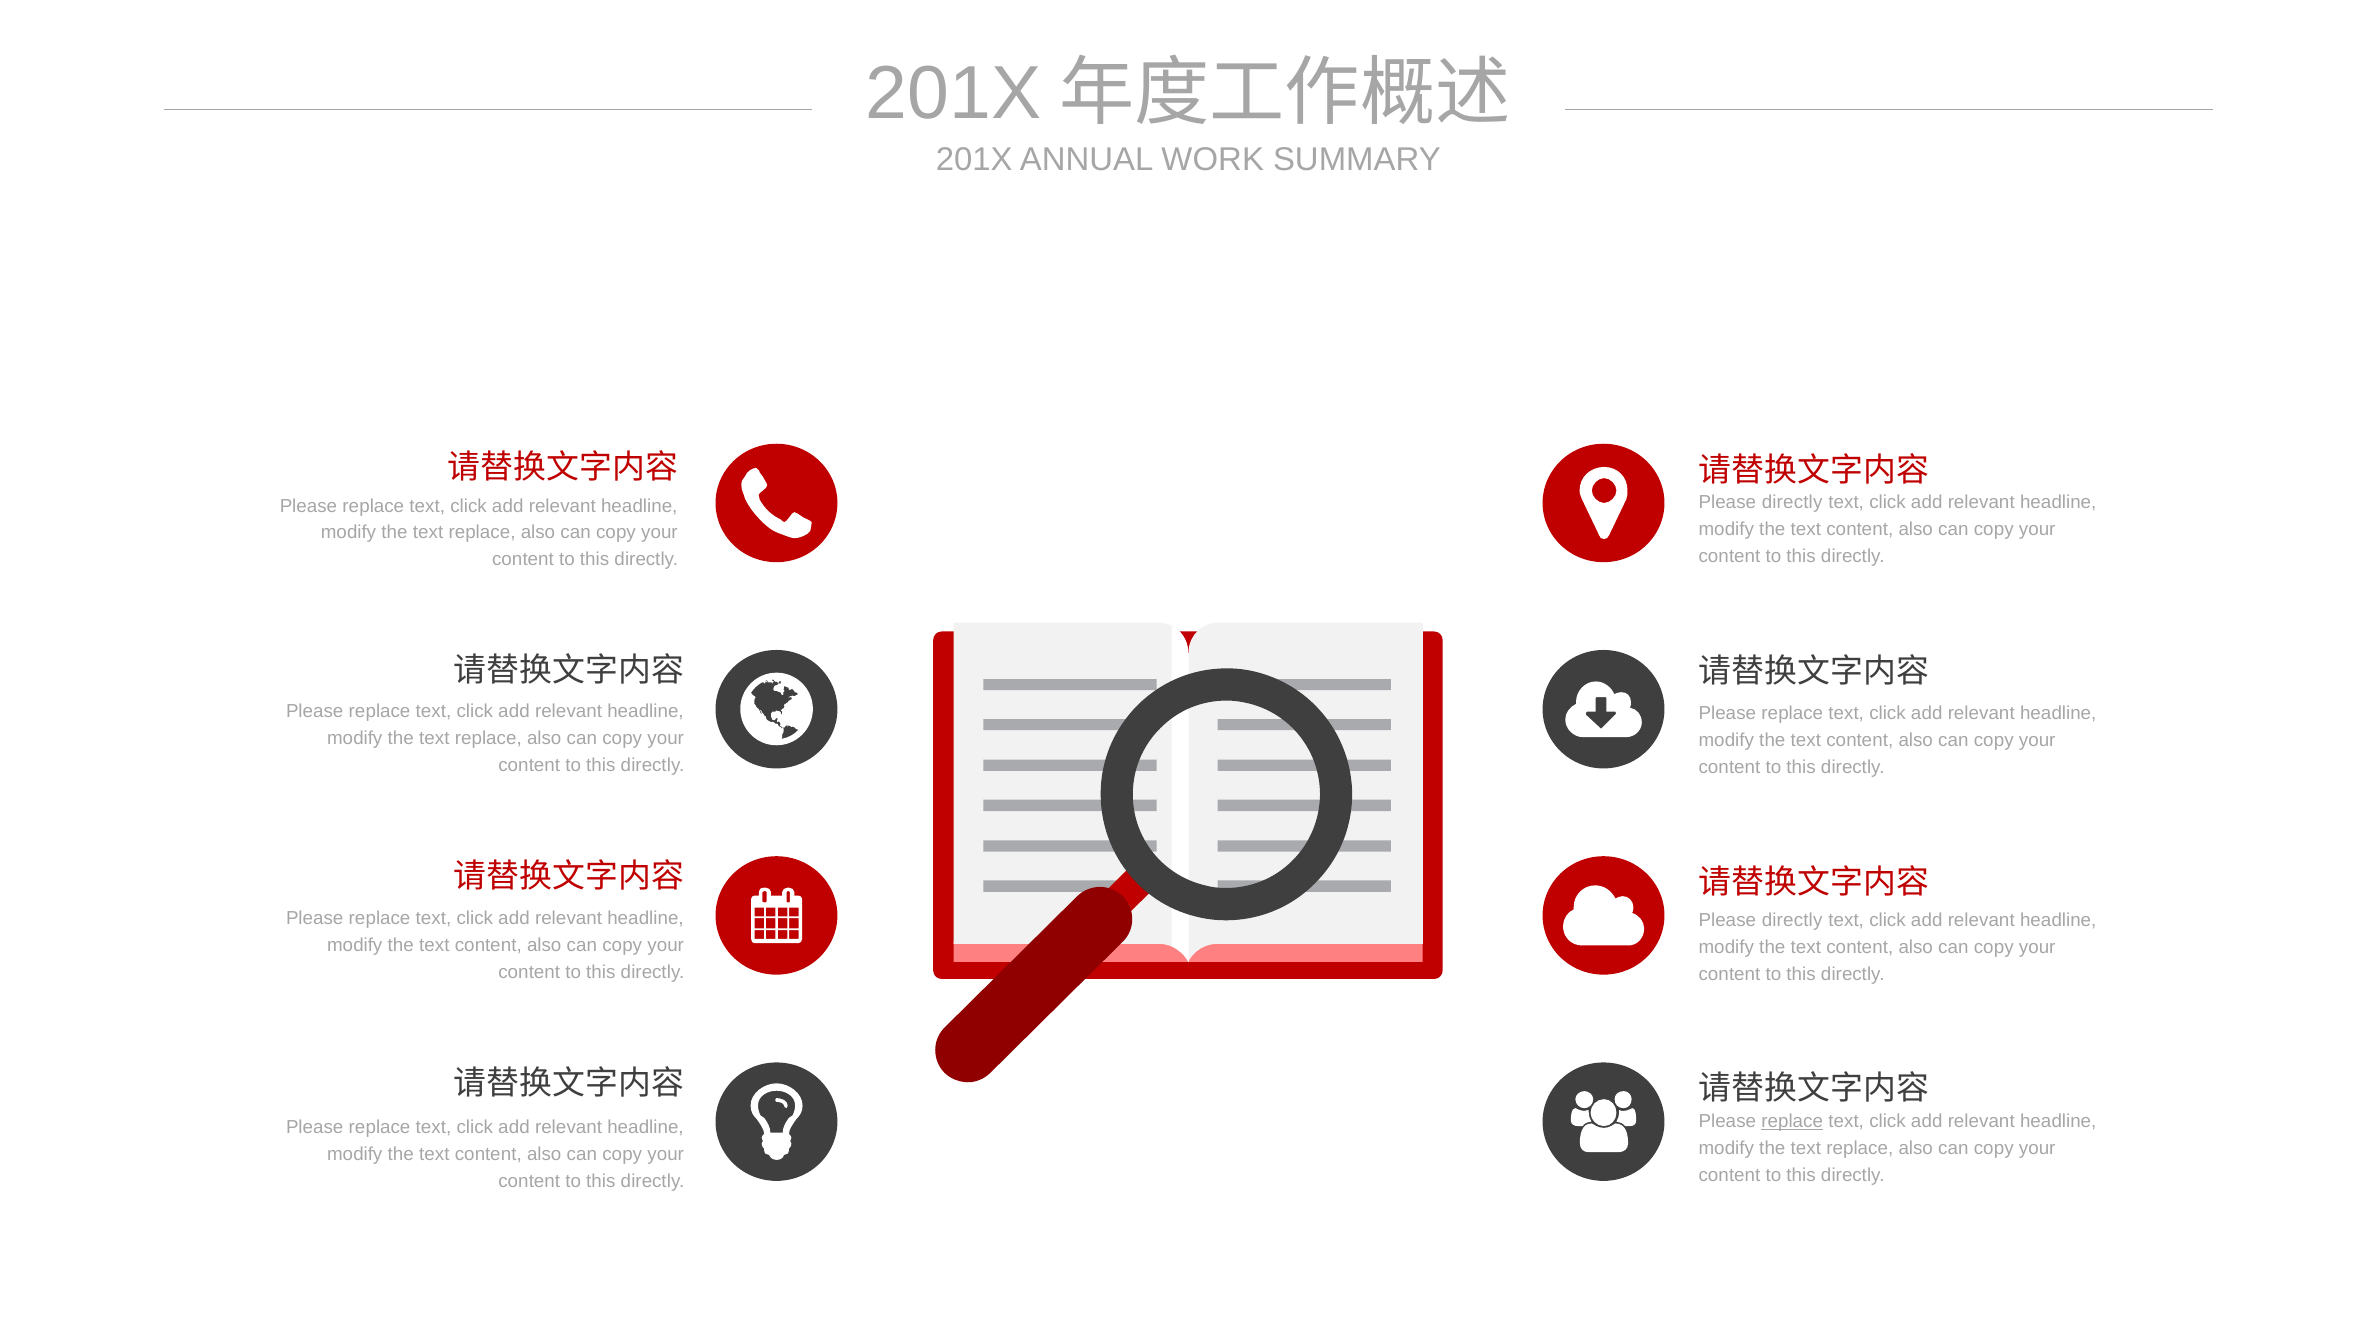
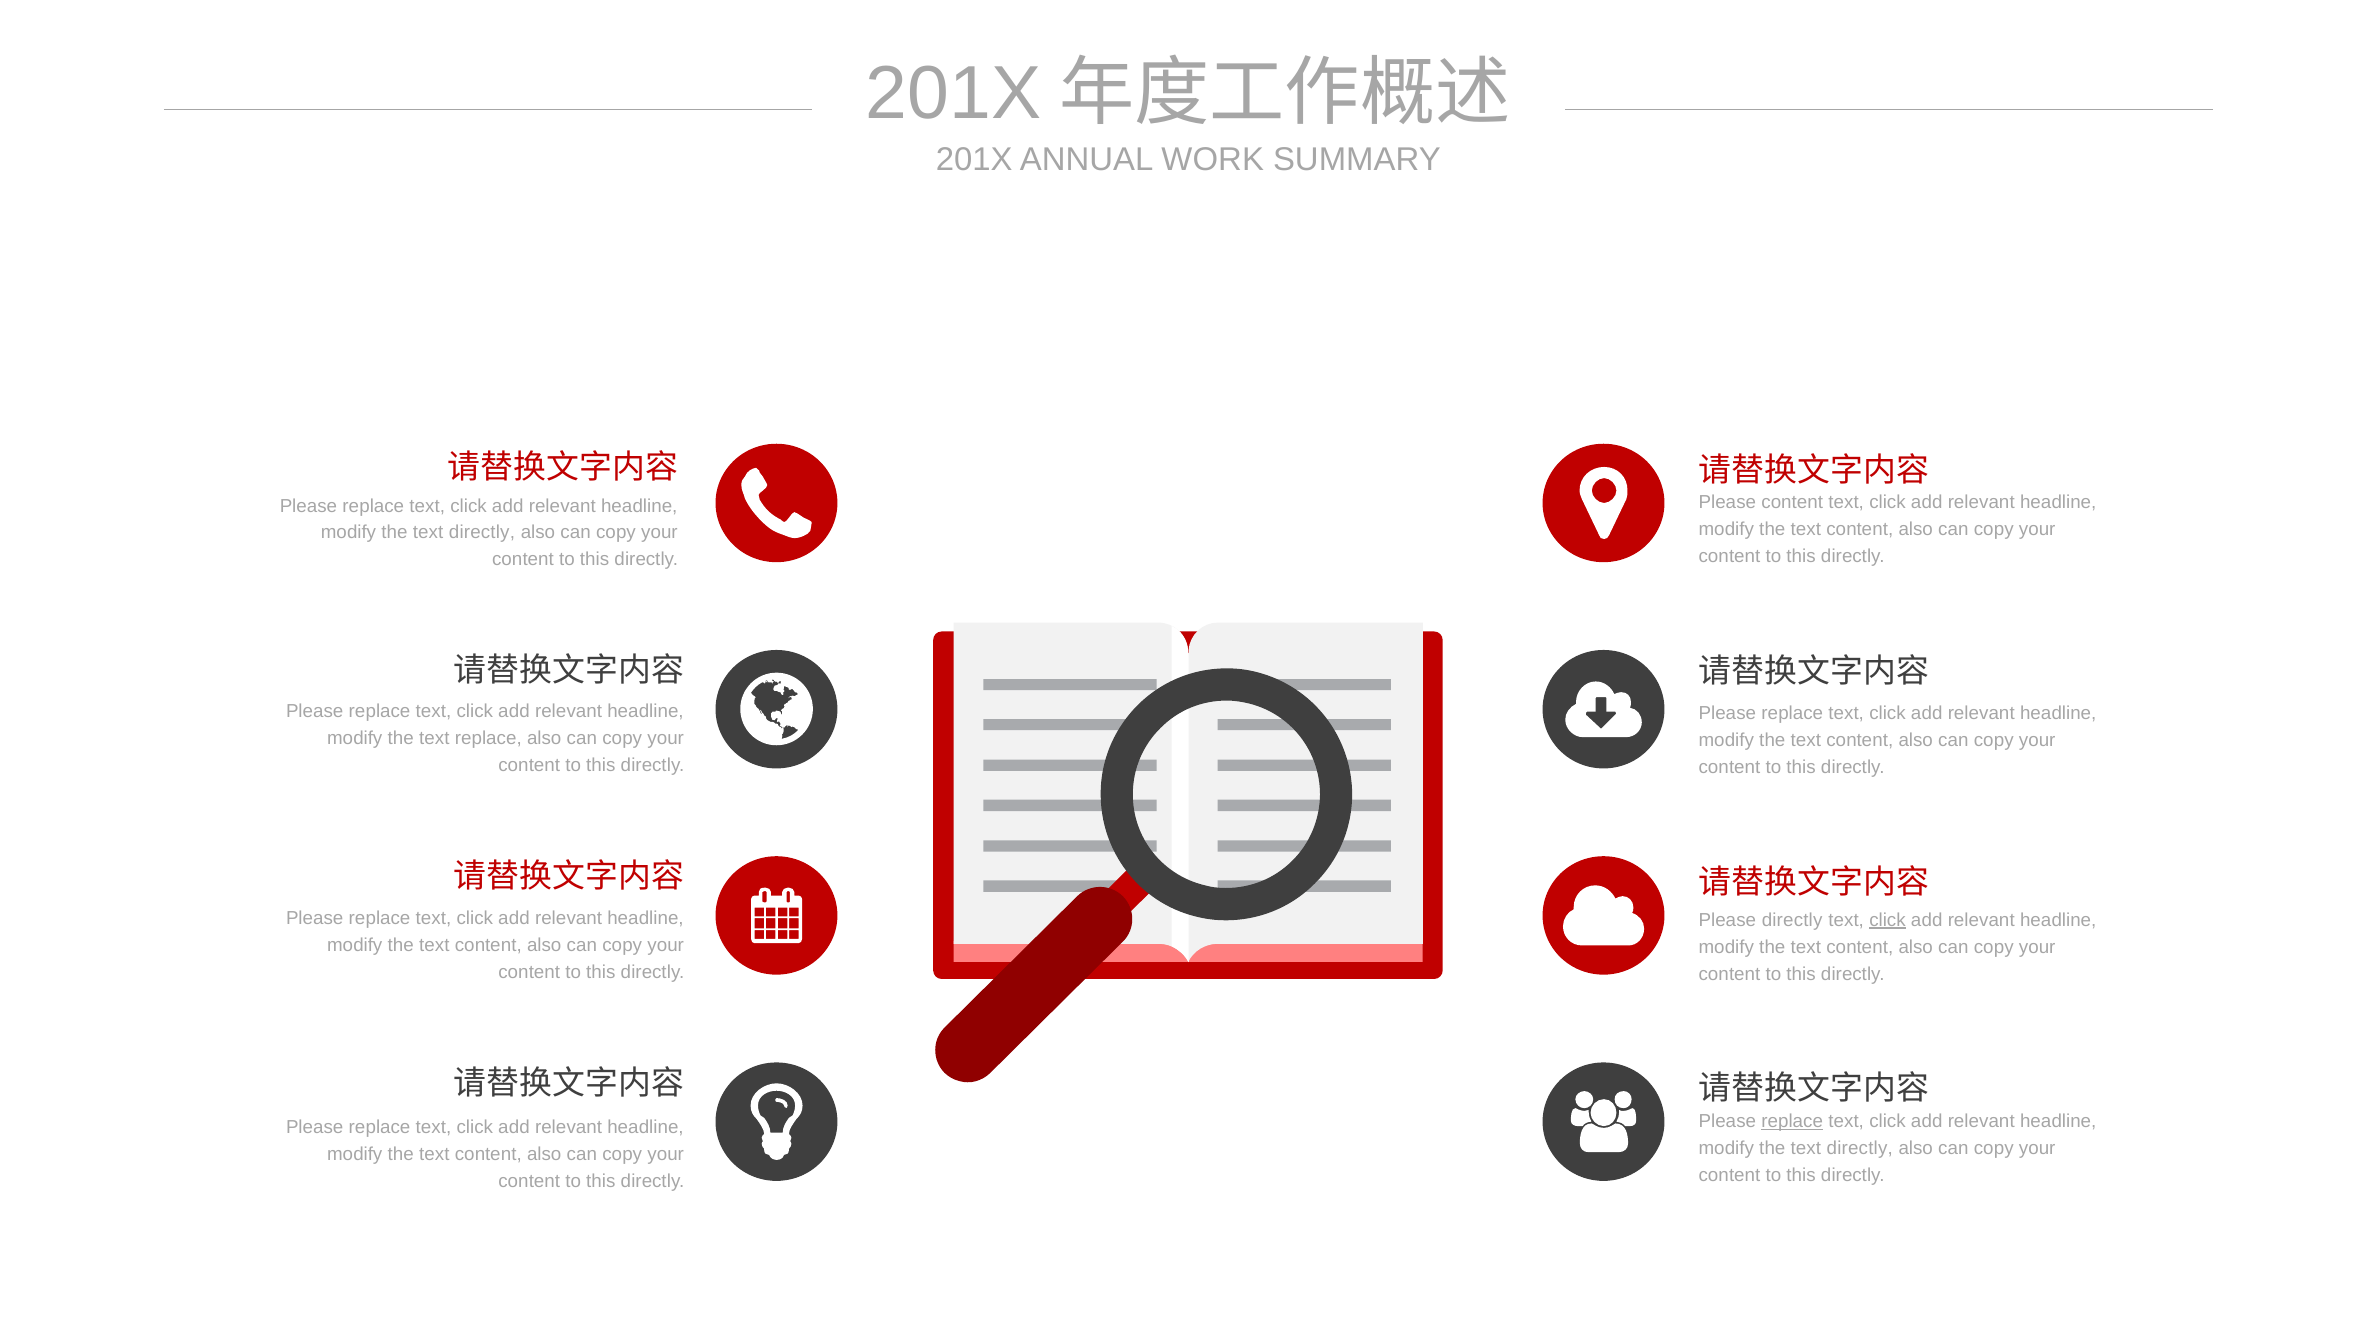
directly: directly -> content (1792, 503)
replace: replace -> directly (482, 533)
click underline: none -> present (1888, 920)
replace: replace -> directly (1860, 1148)
